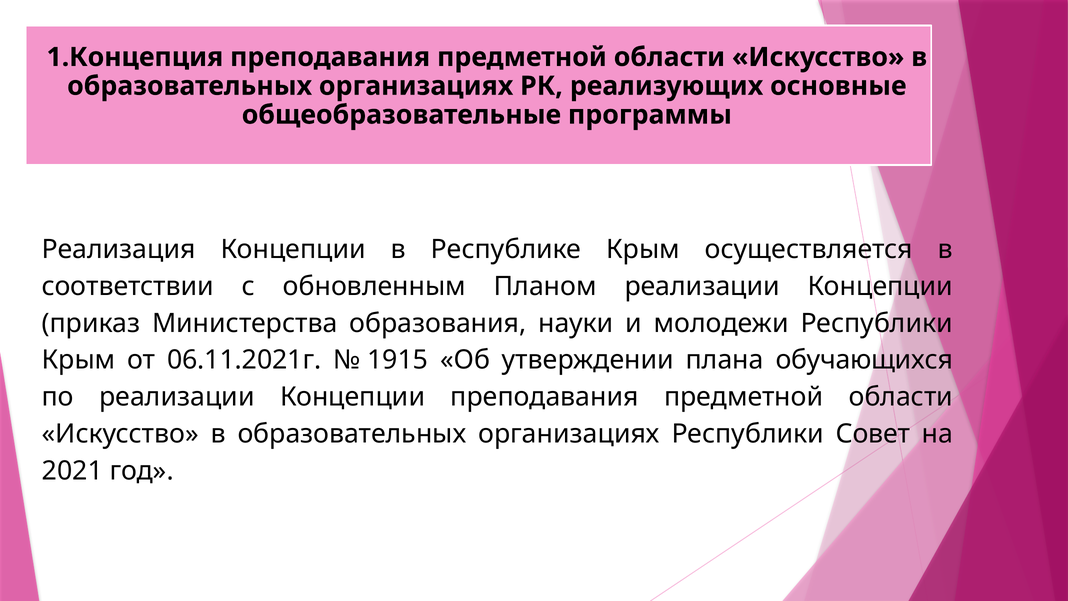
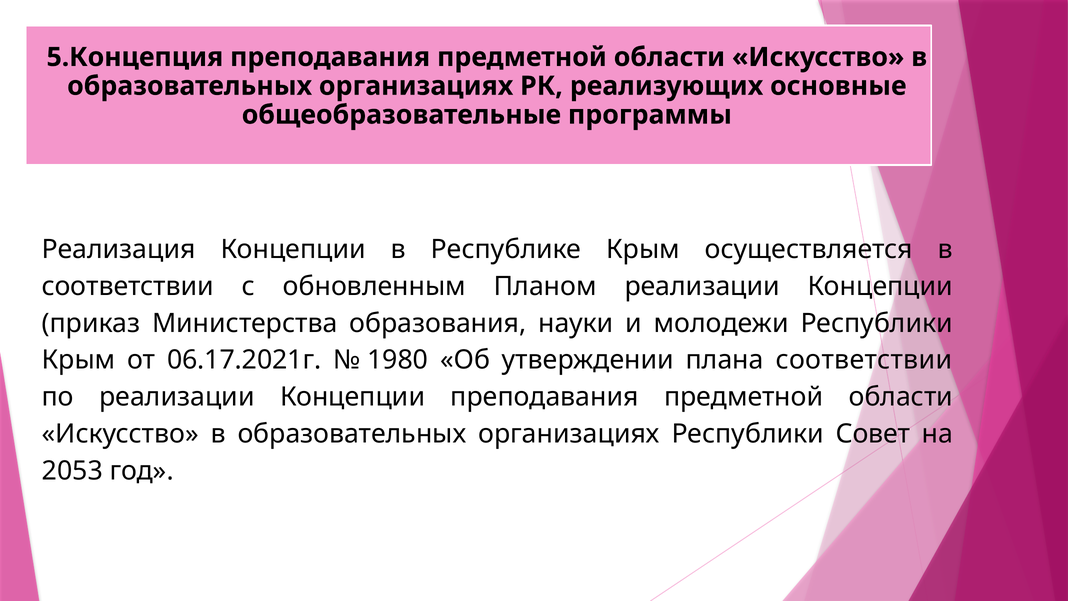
1.Концепция: 1.Концепция -> 5.Концепция (135, 57)
06.11.2021г: 06.11.2021г -> 06.17.2021г (244, 360)
1915: 1915 -> 1980 (398, 360)
плана обучающихся: обучающихся -> соответствии (864, 360)
2021: 2021 -> 2053 (72, 470)
